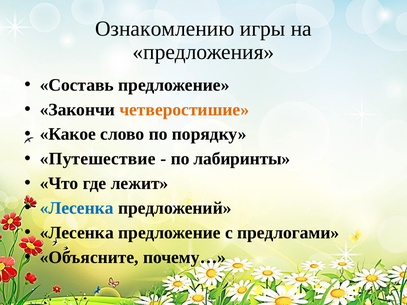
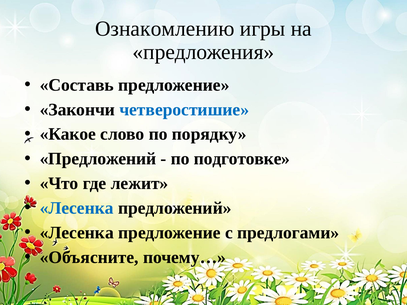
четверостишие colour: orange -> blue (184, 110)
Путешествие: Путешествие -> Предложений (98, 159)
лабиринты: лабиринты -> подготовке (242, 159)
